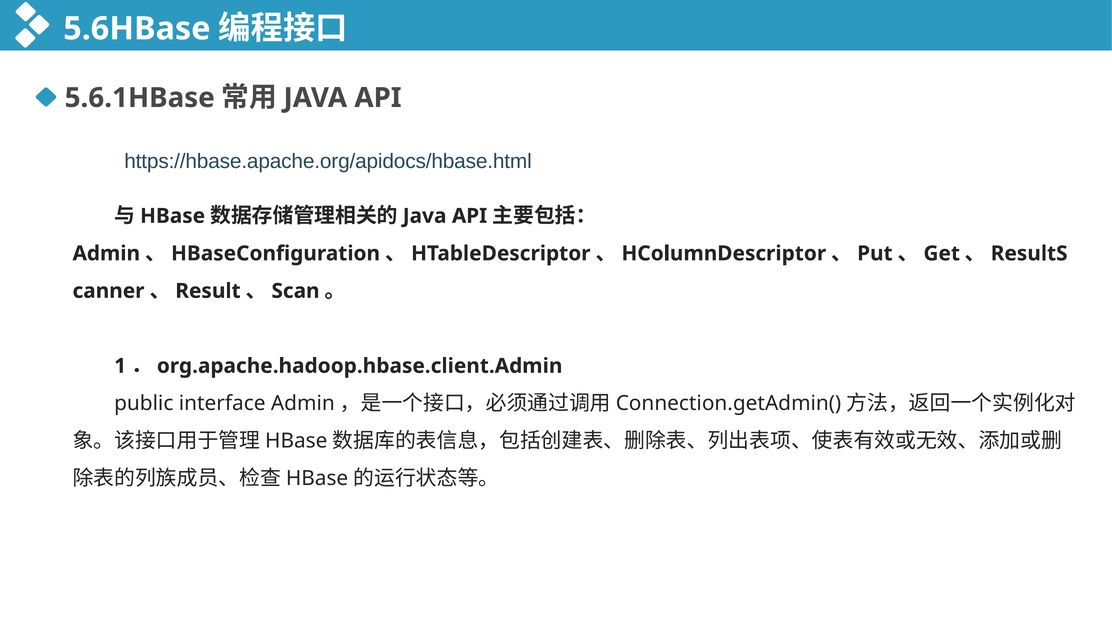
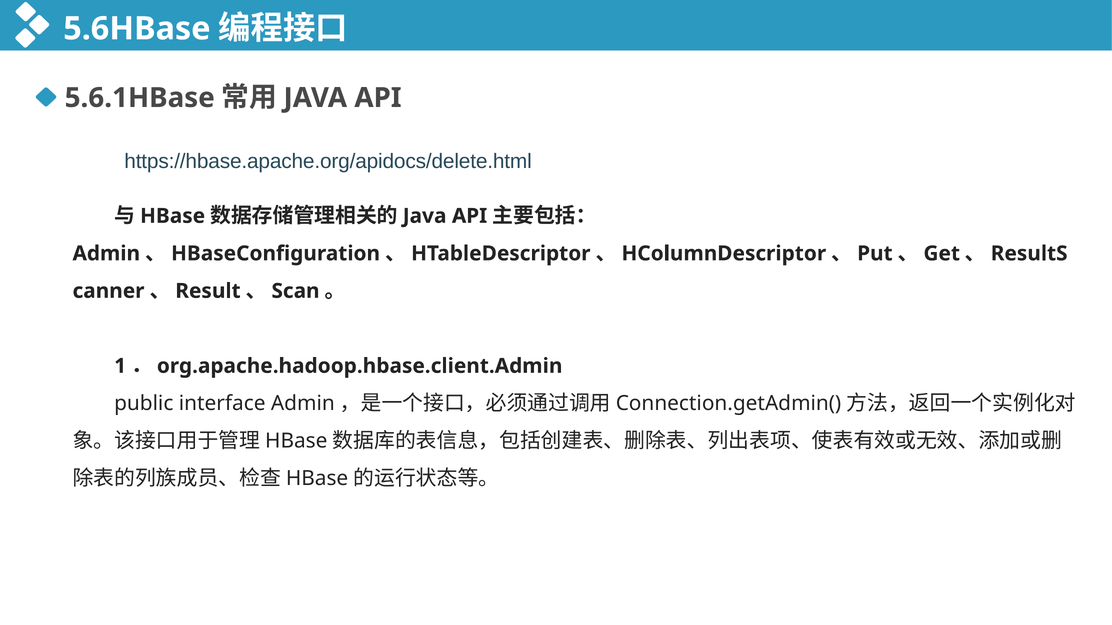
https://hbase.apache.org/apidocs/hbase.html: https://hbase.apache.org/apidocs/hbase.html -> https://hbase.apache.org/apidocs/delete.html (328, 161)
